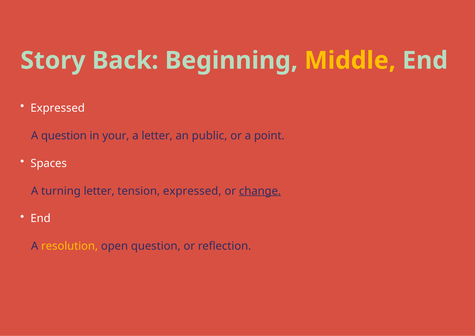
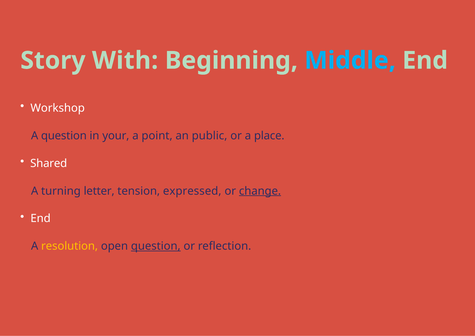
Back: Back -> With (125, 61)
Middle colour: yellow -> light blue (350, 61)
Expressed: Expressed -> Workshop (58, 108)
a letter: letter -> point (157, 136)
point: point -> place (269, 136)
Spaces: Spaces -> Shared (49, 163)
question underline: none -> present (156, 246)
